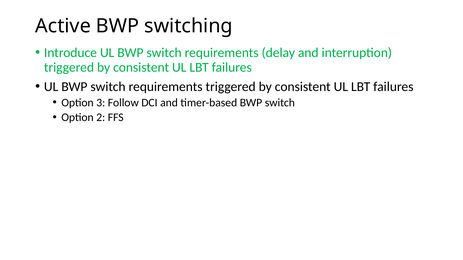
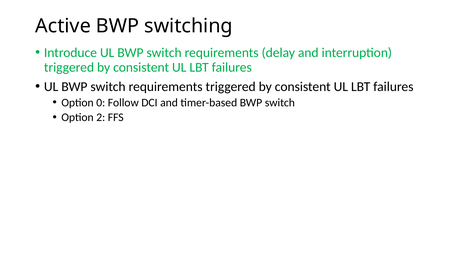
3: 3 -> 0 (101, 103)
